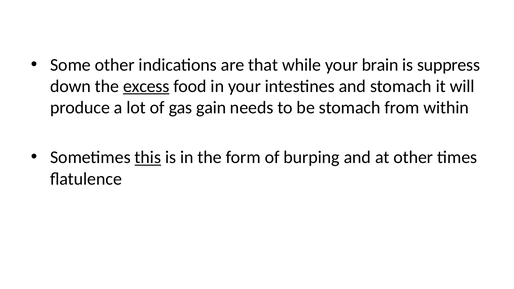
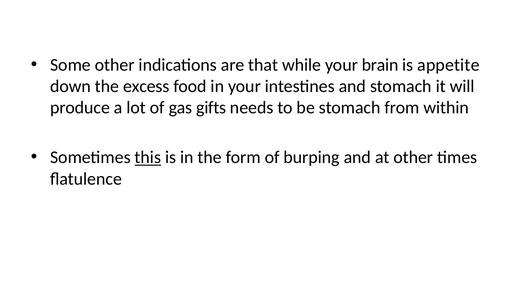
suppress: suppress -> appetite (448, 65)
excess underline: present -> none (146, 86)
gain: gain -> gifts (211, 108)
